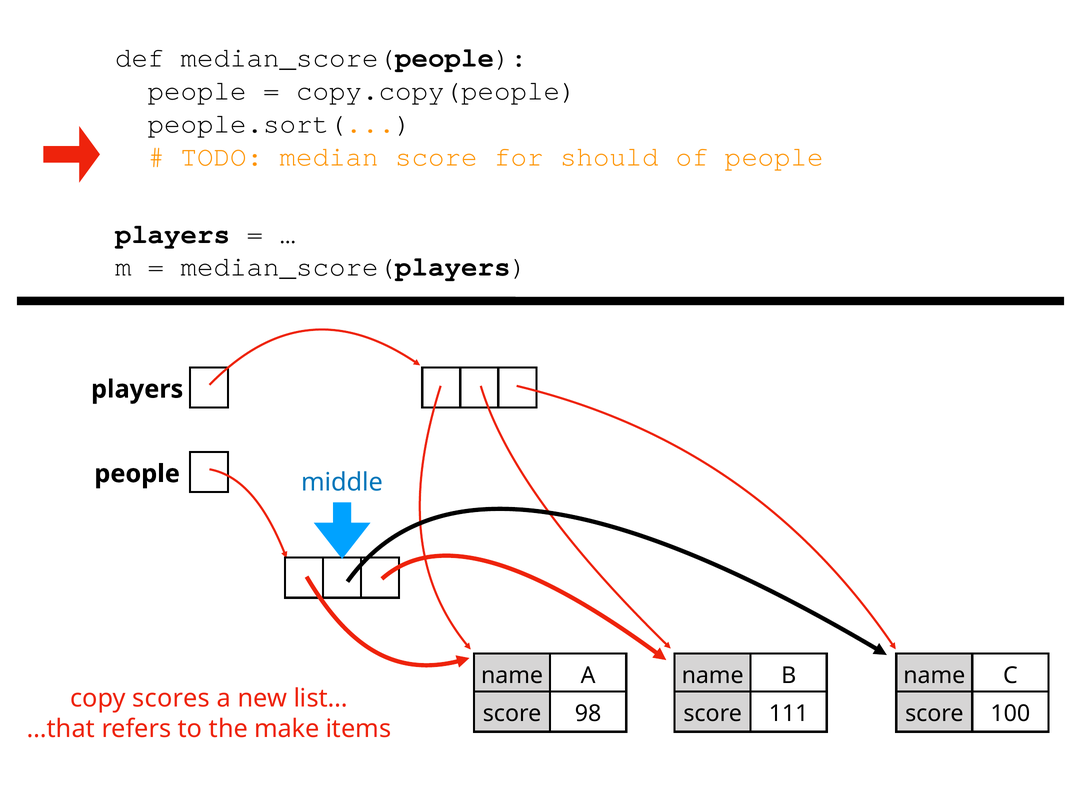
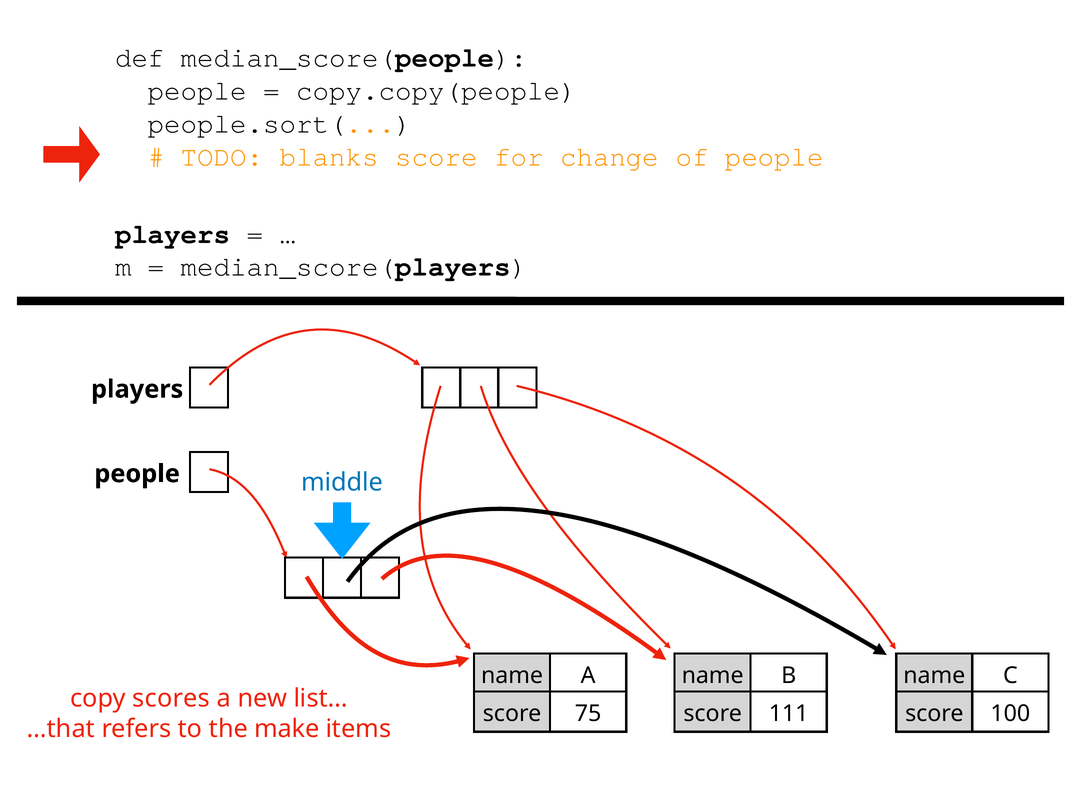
median: median -> blanks (329, 157)
should: should -> change (610, 157)
98: 98 -> 75 (588, 713)
